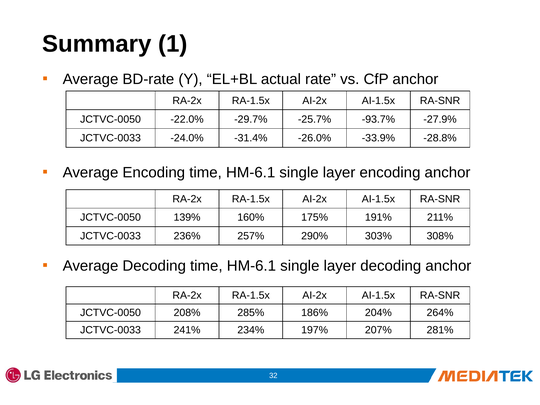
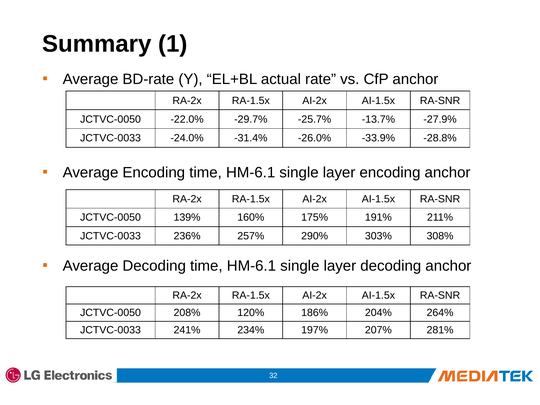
-93.7%: -93.7% -> -13.7% (378, 119)
285%: 285% -> 120% (251, 313)
